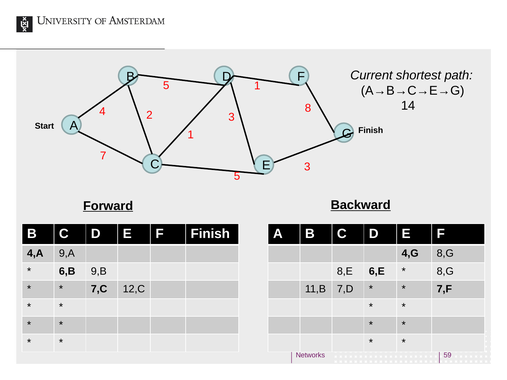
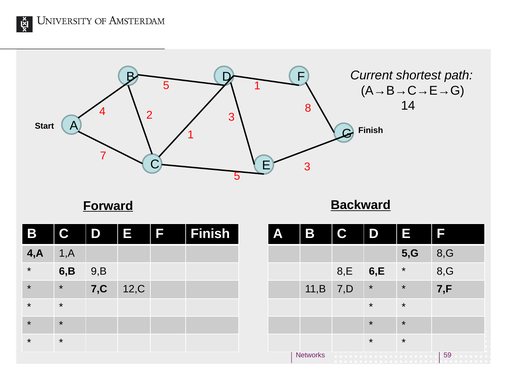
9,A: 9,A -> 1,A (67, 254)
4,G: 4,G -> 5,G (410, 254)
